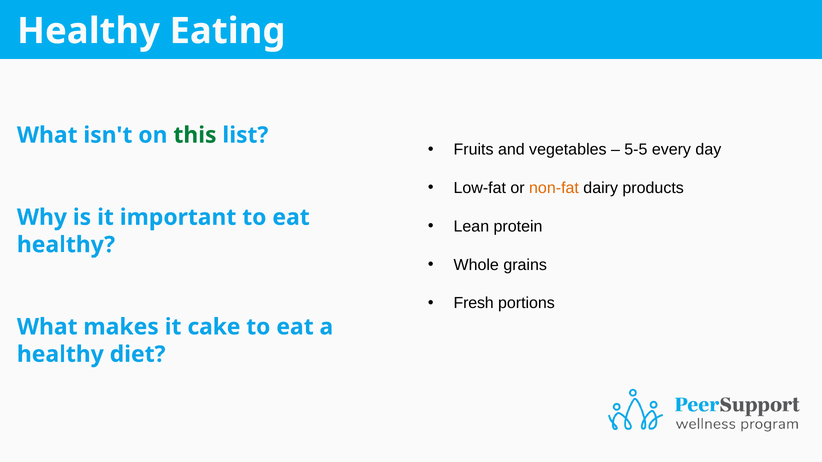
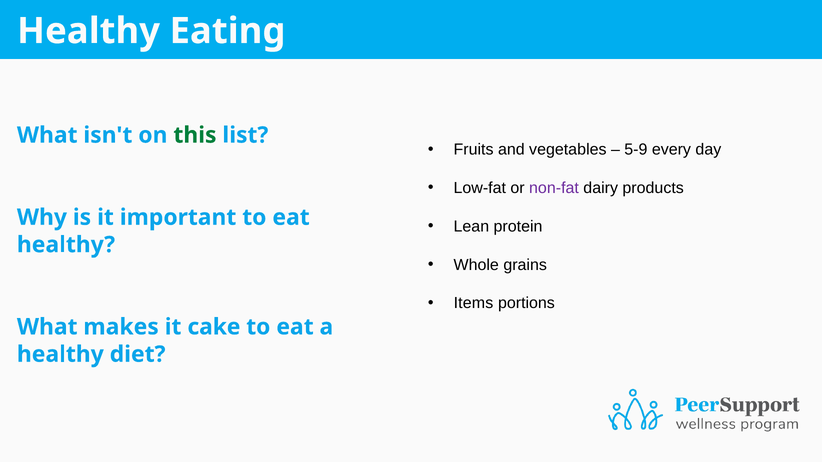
5-5: 5-5 -> 5-9 (636, 150)
non-fat colour: orange -> purple (554, 188)
Fresh: Fresh -> Items (473, 303)
